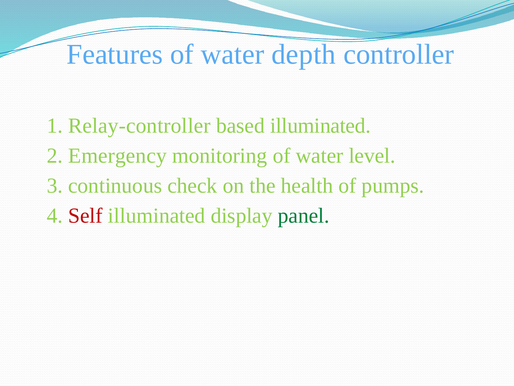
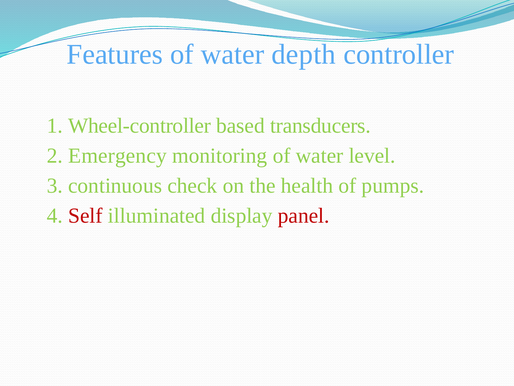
Relay-controller: Relay-controller -> Wheel-controller (140, 126)
based illuminated: illuminated -> transducers (320, 126)
panel colour: green -> red (304, 216)
